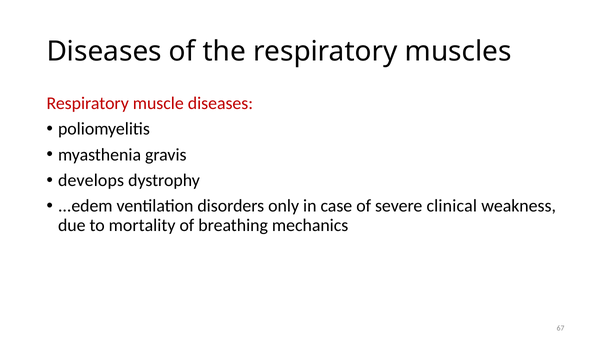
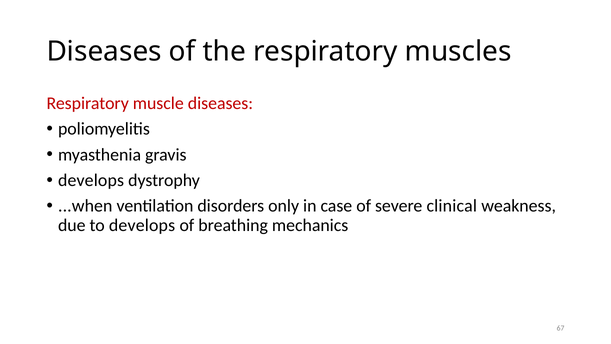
...edem: ...edem -> ...when (85, 206)
to mortality: mortality -> develops (142, 225)
